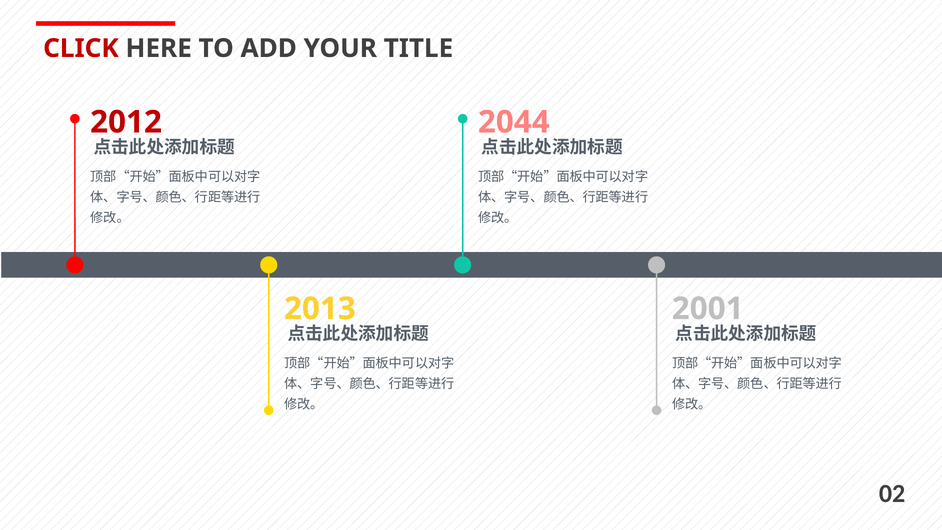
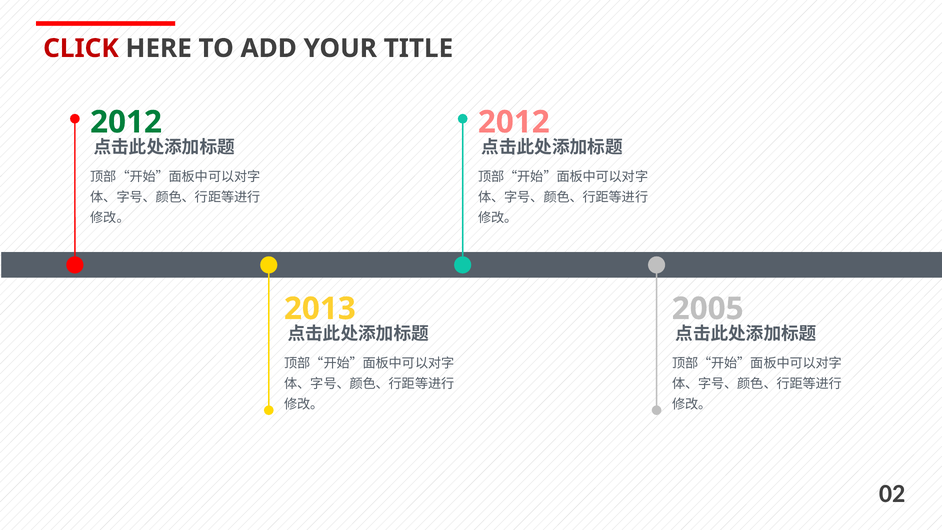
2012 colour: red -> green (126, 122)
2044: 2044 -> 2012 (514, 122)
2001: 2001 -> 2005 (708, 309)
